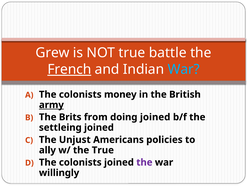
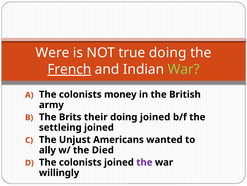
Grew: Grew -> Were (52, 53)
true battle: battle -> doing (168, 53)
War colour: light blue -> light green (184, 69)
army underline: present -> none (51, 104)
from: from -> their (96, 117)
policies: policies -> wanted (164, 139)
the True: True -> Died (103, 150)
